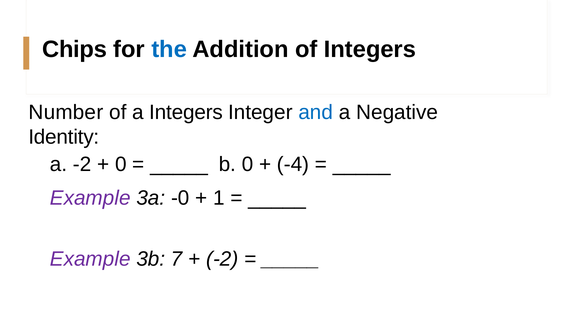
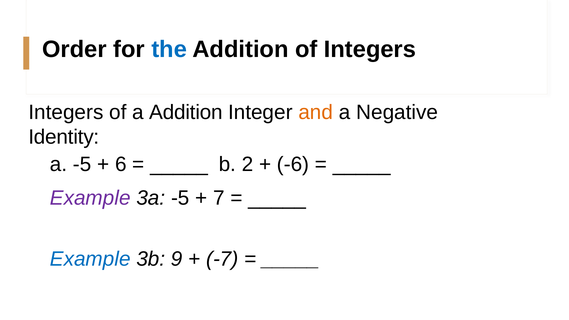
Chips: Chips -> Order (74, 50)
Number: Number -> Integers (66, 112)
a Integers: Integers -> Addition (186, 112)
and colour: blue -> orange (316, 112)
a -2: -2 -> -5 (82, 164)
0: 0 -> 6 (121, 164)
b 0: 0 -> 2 (247, 164)
-4: -4 -> -6 (293, 164)
3a -0: -0 -> -5 (180, 198)
1: 1 -> 7 (219, 198)
Example colour: purple -> blue (90, 259)
7: 7 -> 9 (177, 259)
-2: -2 -> -7 (222, 259)
